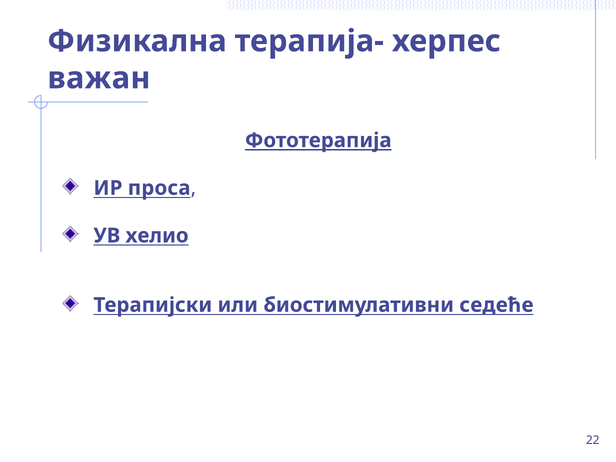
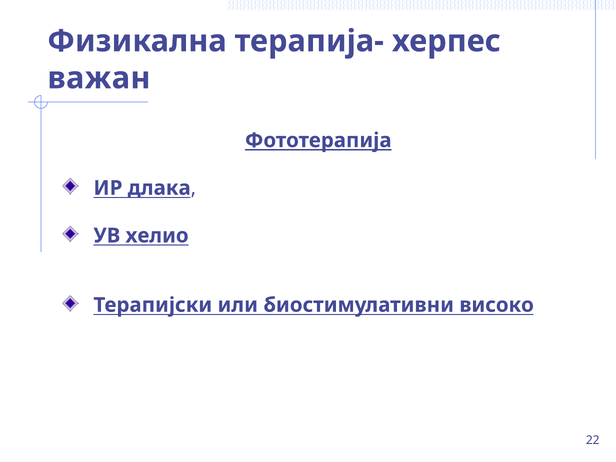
проса: проса -> длака (159, 188)
седеће: седеће -> високо (497, 305)
